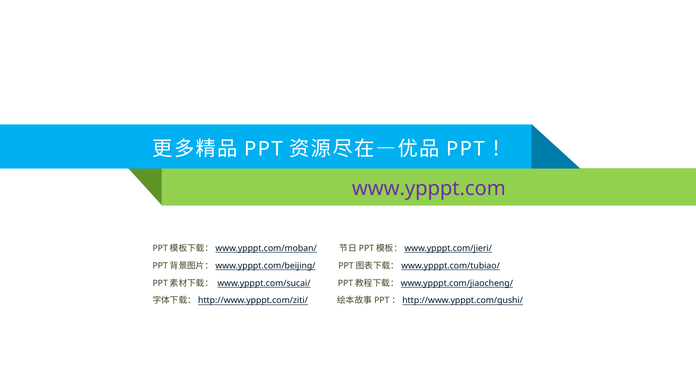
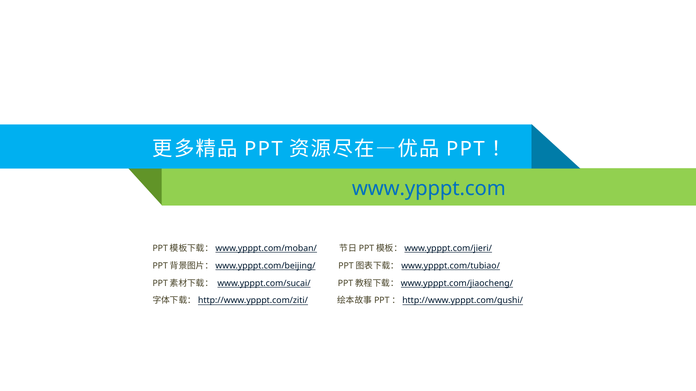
www.ypppt.com colour: purple -> blue (429, 189)
